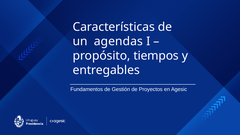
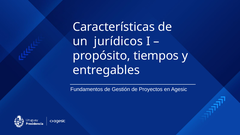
agendas: agendas -> jurídicos (118, 41)
